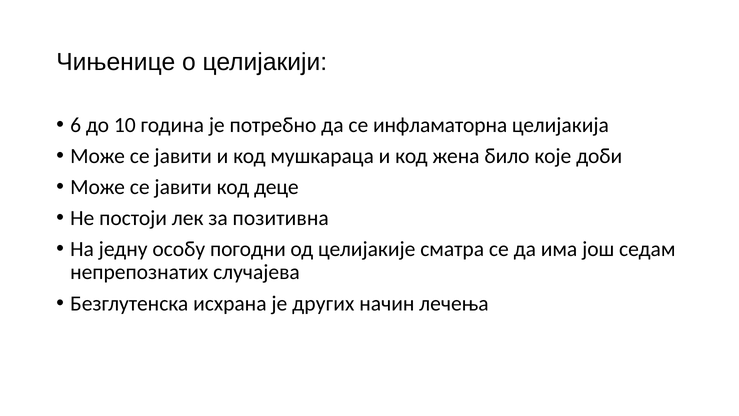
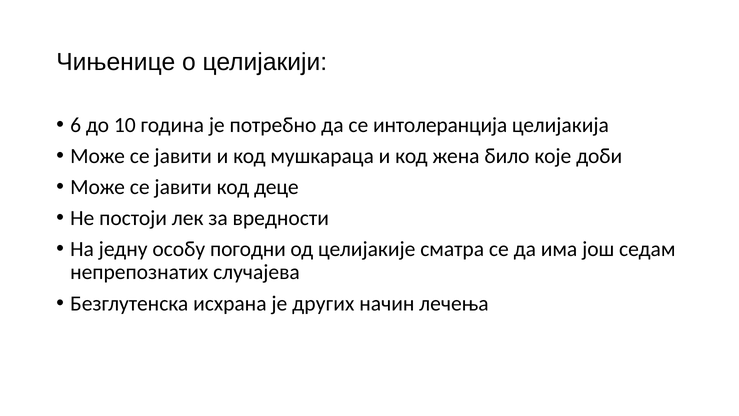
инфламаторна: инфламаторна -> интолеранцијa (440, 125)
позитивна: позитивна -> вредности (281, 218)
